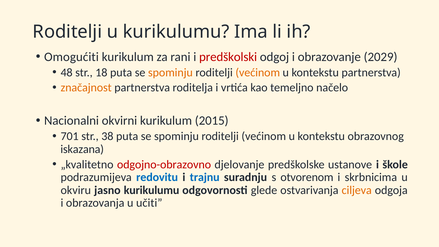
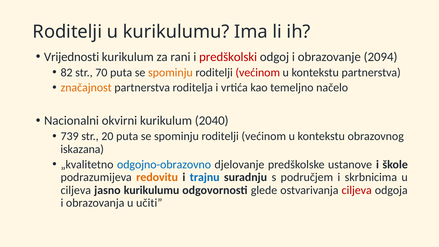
Omogućiti: Omogućiti -> Vrijednosti (72, 57)
2029: 2029 -> 2094 (381, 57)
48: 48 -> 82 (67, 73)
18: 18 -> 70 (101, 73)
većinom colour: orange -> red (258, 73)
2015: 2015 -> 2040 (212, 121)
701: 701 -> 739 (70, 136)
38: 38 -> 20 (107, 136)
odgojno-obrazovno colour: red -> blue (164, 164)
redovitu colour: blue -> orange (157, 177)
otvorenom: otvorenom -> područjem (307, 177)
okviru: okviru -> ciljeva (76, 190)
ciljeva colour: orange -> red (357, 190)
